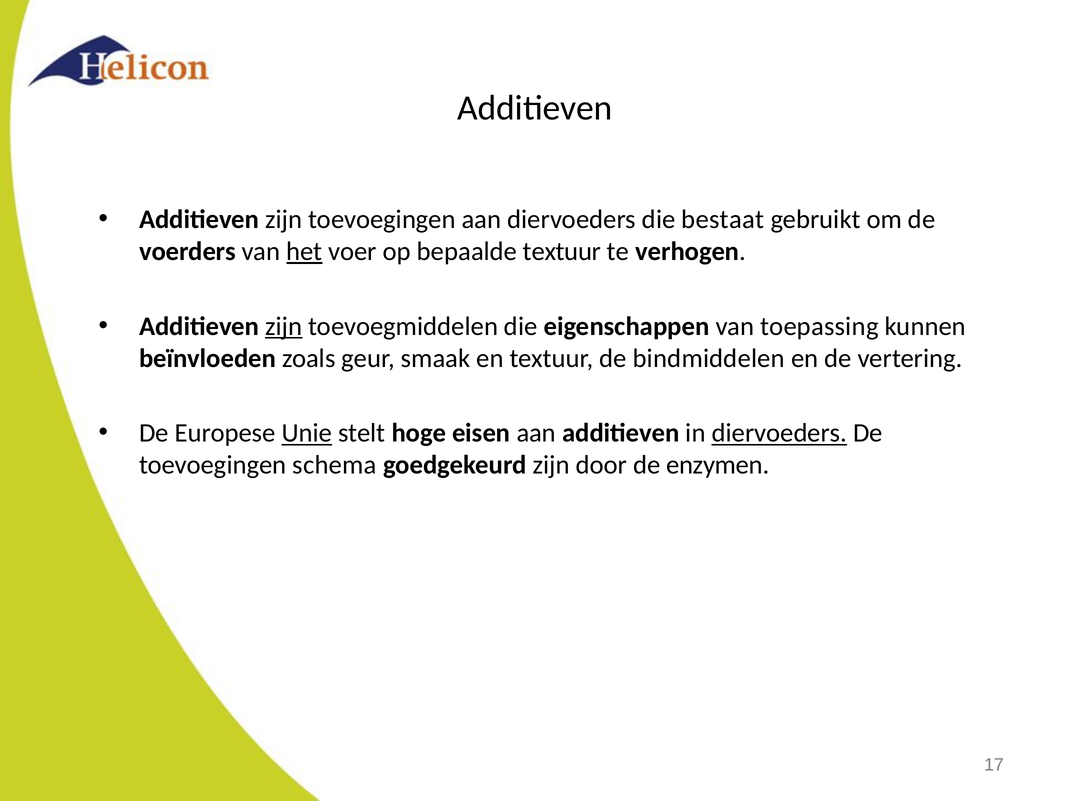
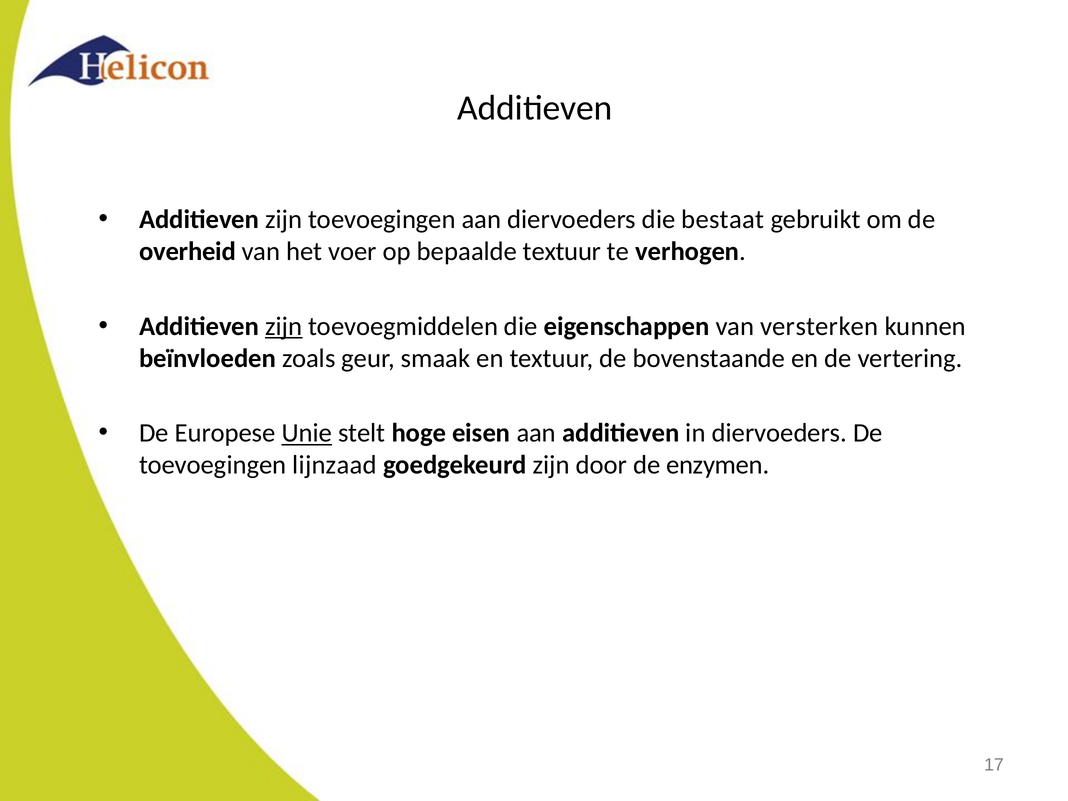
voerders: voerders -> overheid (187, 252)
het underline: present -> none (304, 252)
toepassing: toepassing -> versterken (819, 326)
bindmiddelen: bindmiddelen -> bovenstaande (709, 358)
diervoeders underline: present -> none (779, 433)
schema: schema -> lijnzaad (334, 465)
